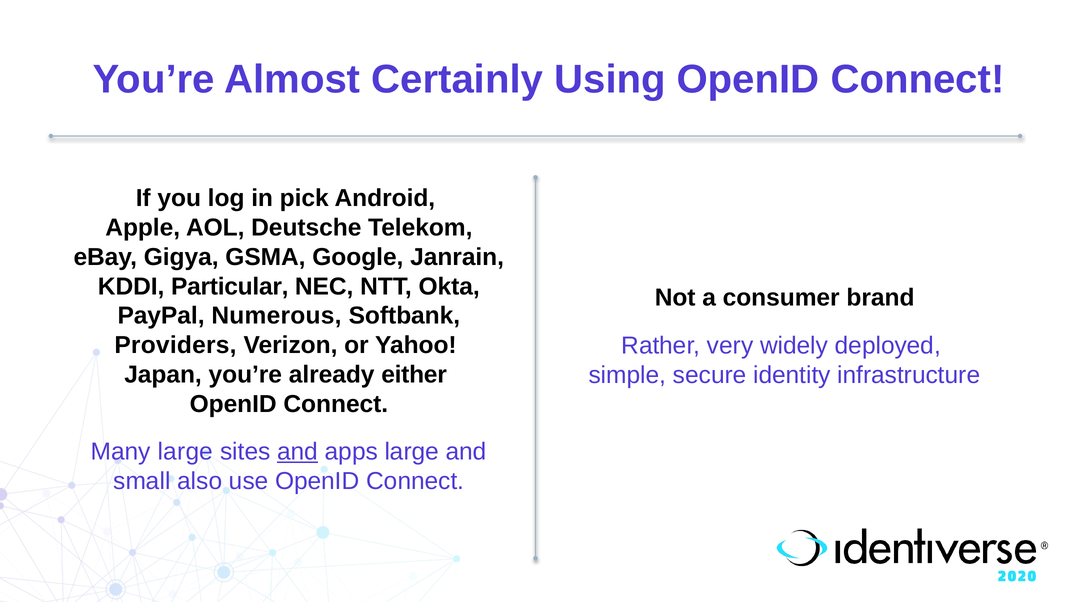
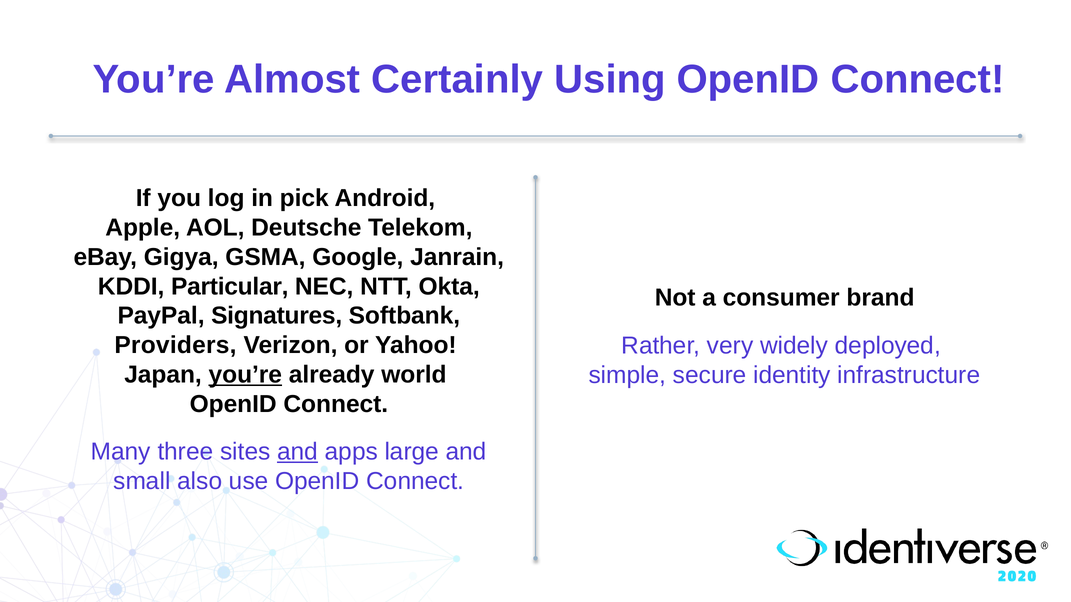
Numerous: Numerous -> Signatures (277, 316)
you’re underline: none -> present (245, 375)
either: either -> world (414, 375)
Many large: large -> three (185, 452)
